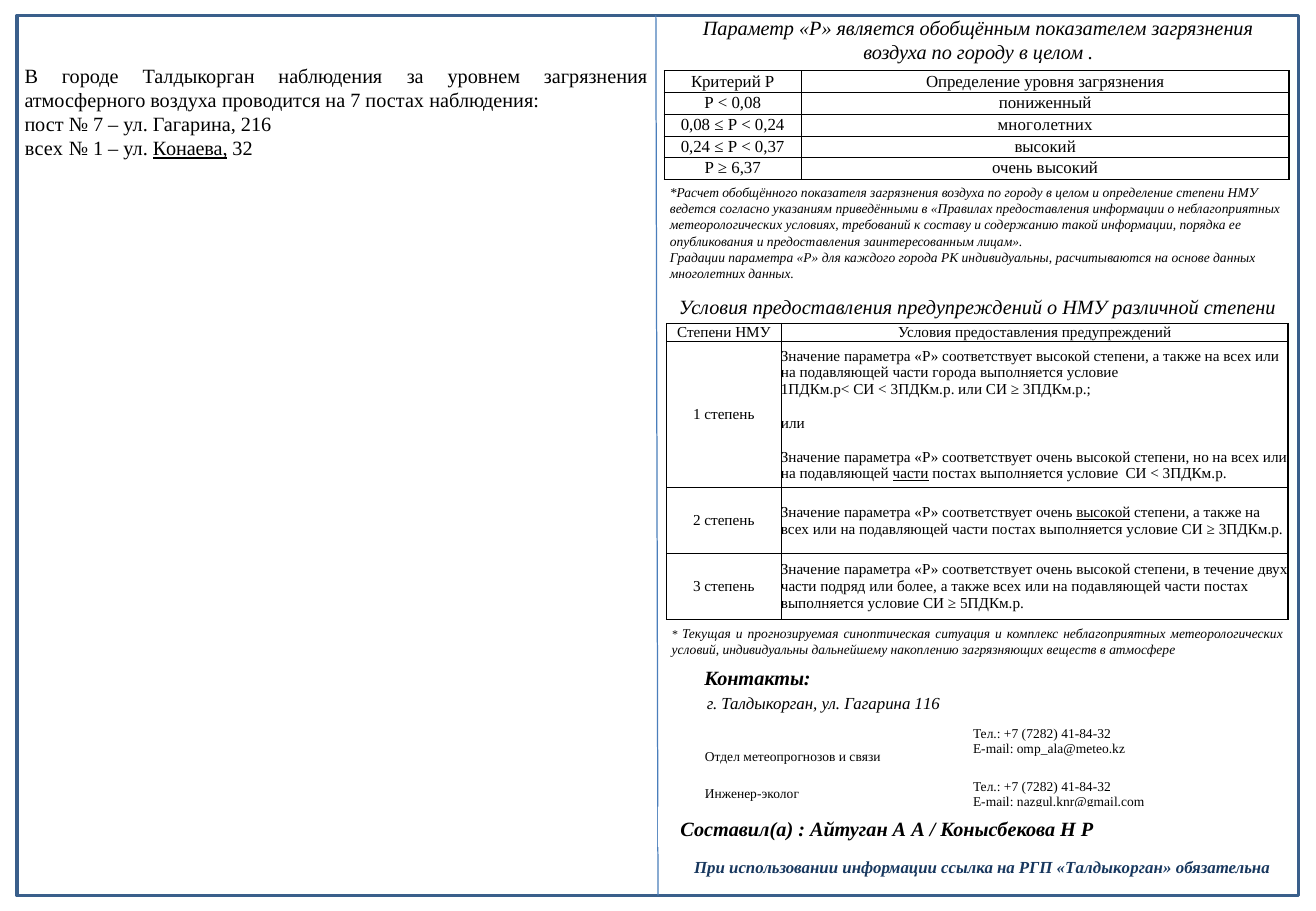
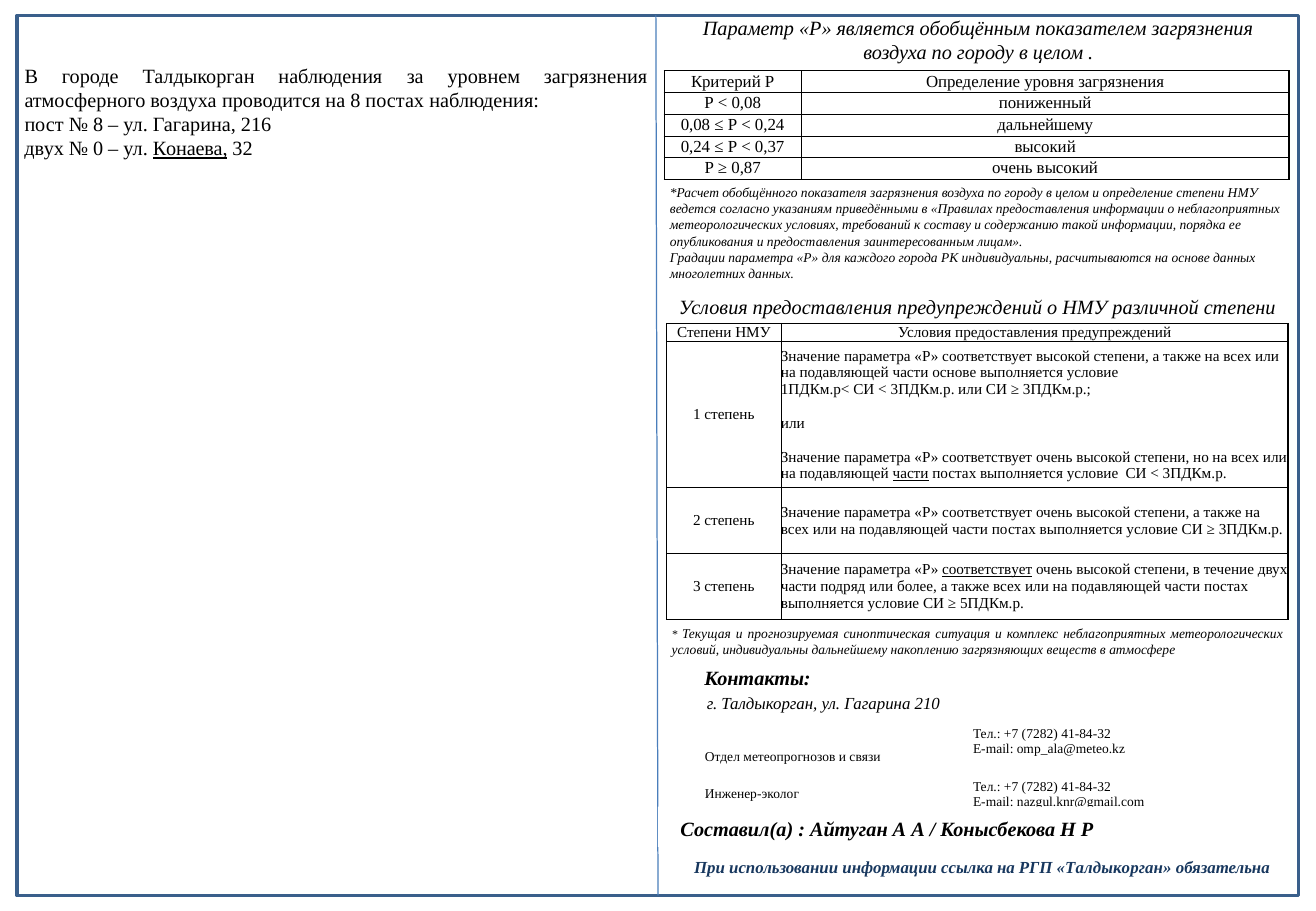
на 7: 7 -> 8 (355, 101)
7: 7 -> 8 (98, 125)
0,24 многолетних: многолетних -> дальнейшему (1045, 125)
всех: всех -> двух (44, 149)
1: 1 -> 0 (98, 149)
6,37: 6,37 -> 0,87 (746, 168)
части города: города -> основе (954, 373)
высокой underline: present -> none (1103, 513)
соответствует underline: none -> present (987, 570)
116: 116 -> 210 (927, 704)
